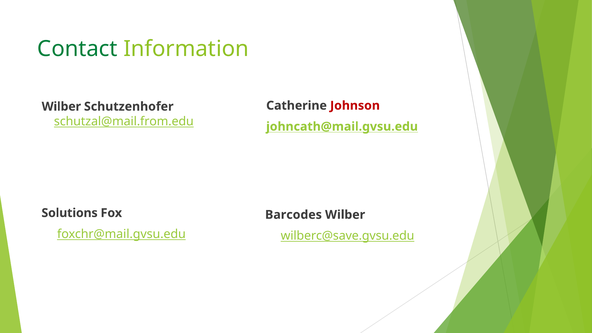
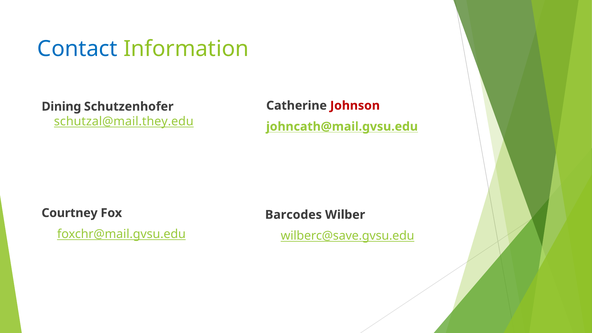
Contact colour: green -> blue (77, 49)
Wilber: Wilber -> Dining (61, 107)
schutzal@mail.from.edu: schutzal@mail.from.edu -> schutzal@mail.they.edu (124, 121)
Solutions: Solutions -> Courtney (70, 213)
